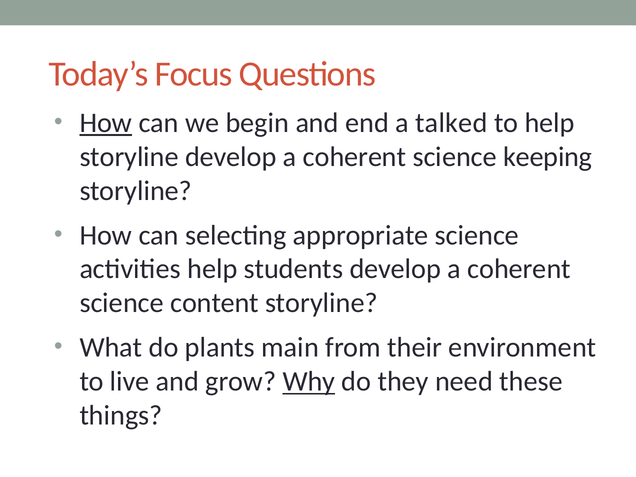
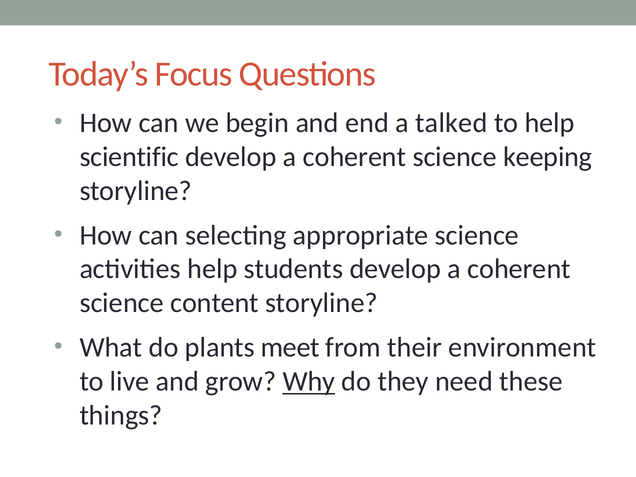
How underline: present -> none (106, 123)
storyline: storyline -> scientific (129, 157)
main: main -> meet (290, 348)
